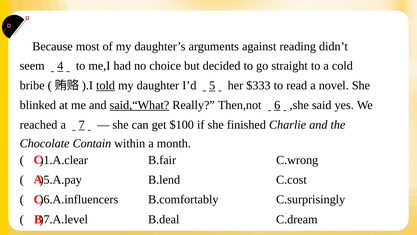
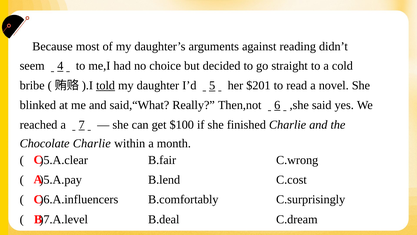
$333: $333 -> $201 (258, 85)
said,“What underline: present -> none (139, 105)
Chocolate Contain: Contain -> Charlie (92, 143)
)1.A.clear: )1.A.clear -> )5.A.clear (64, 160)
